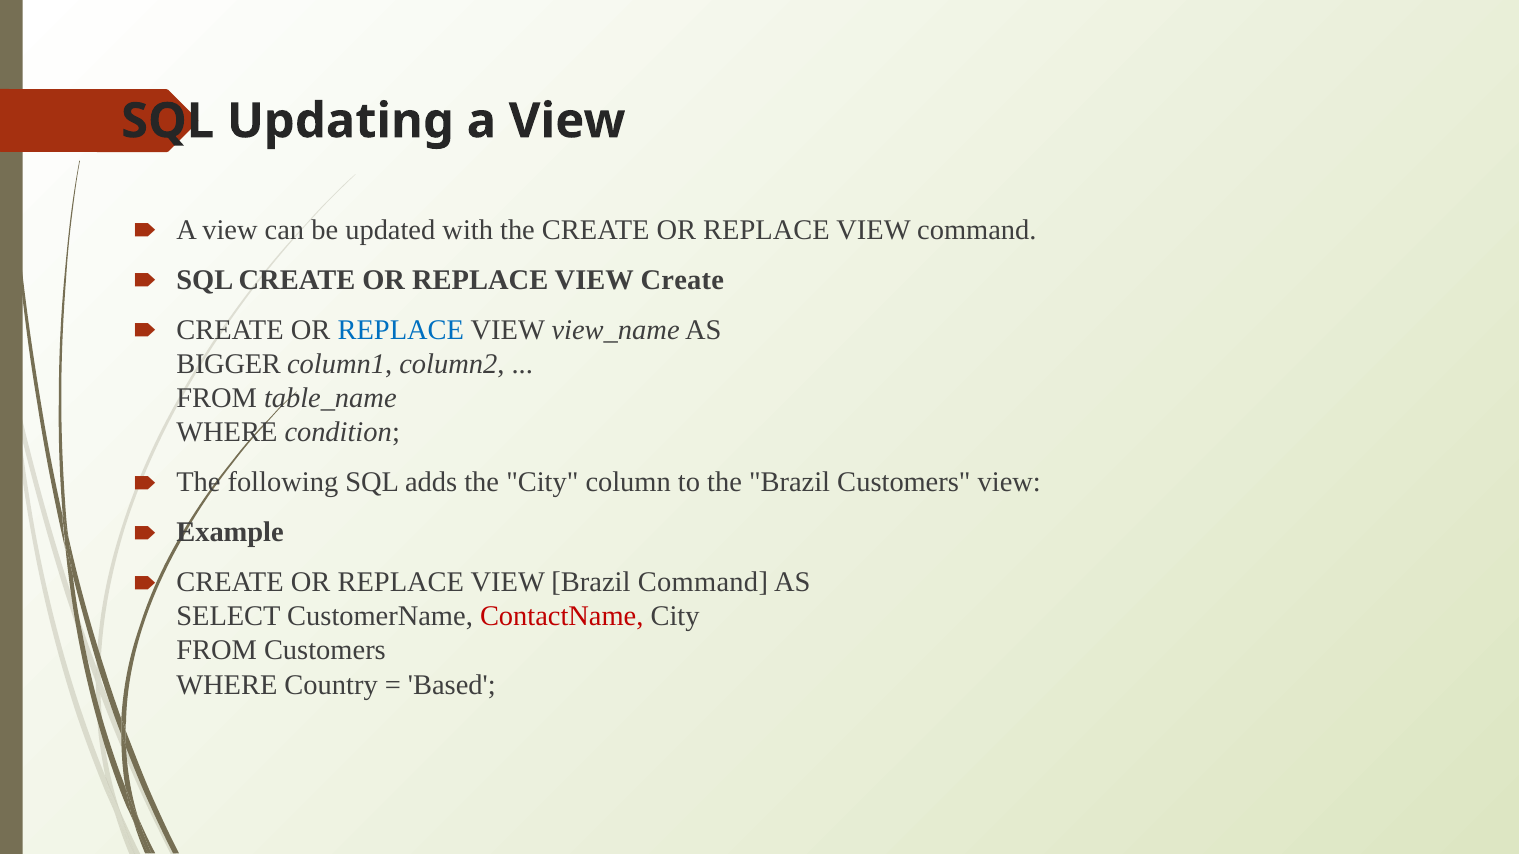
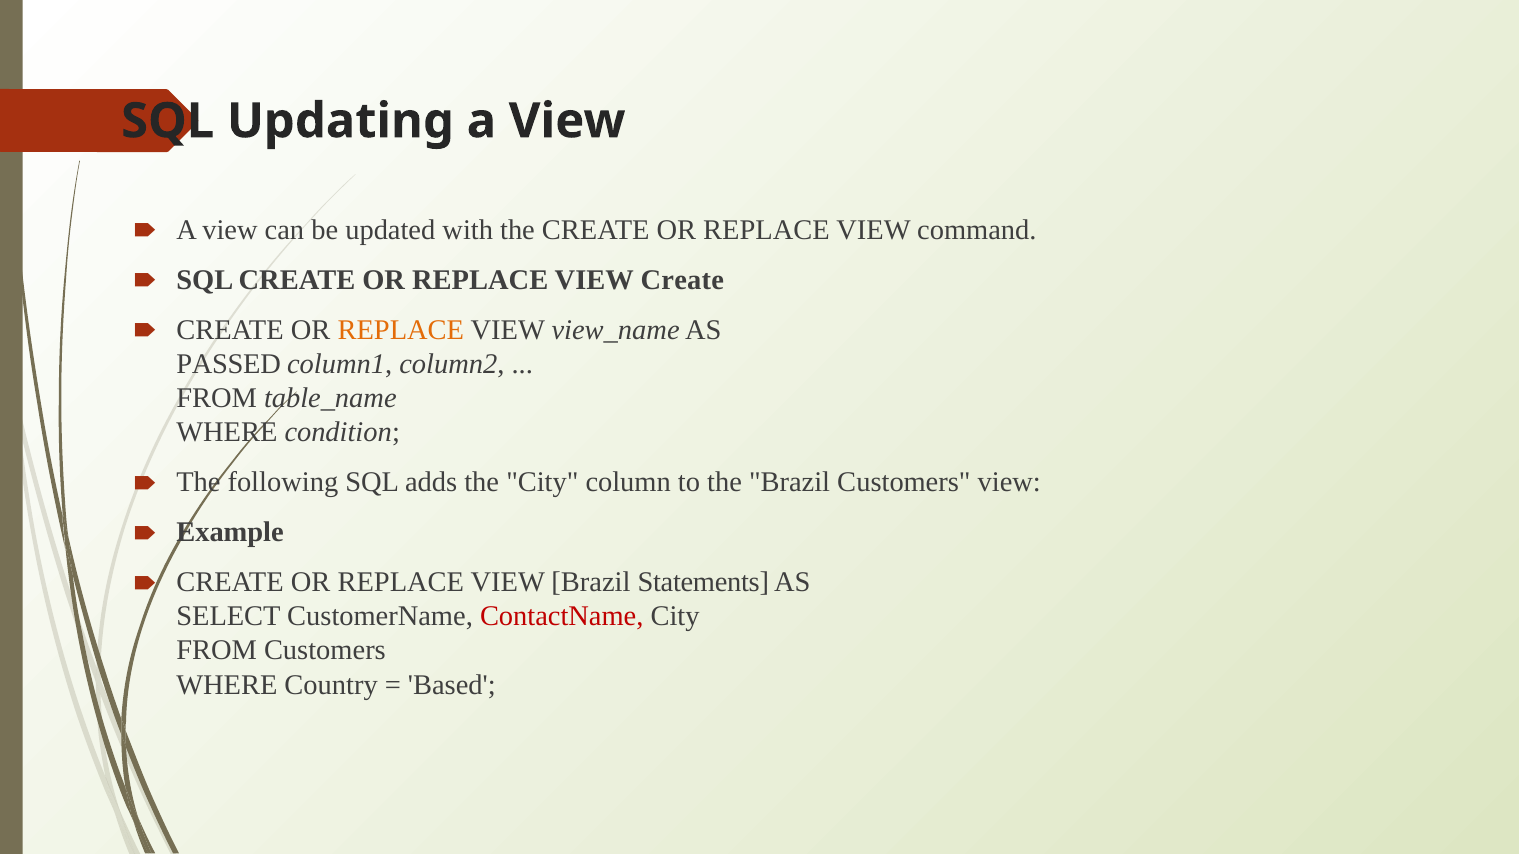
REPLACE colour: blue -> orange (401, 330)
BIGGER: BIGGER -> PASSED (229, 364)
Brazil Command: Command -> Statements (703, 582)
